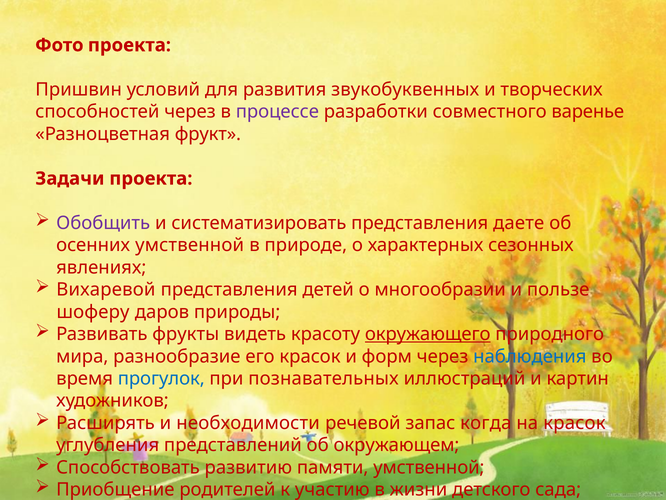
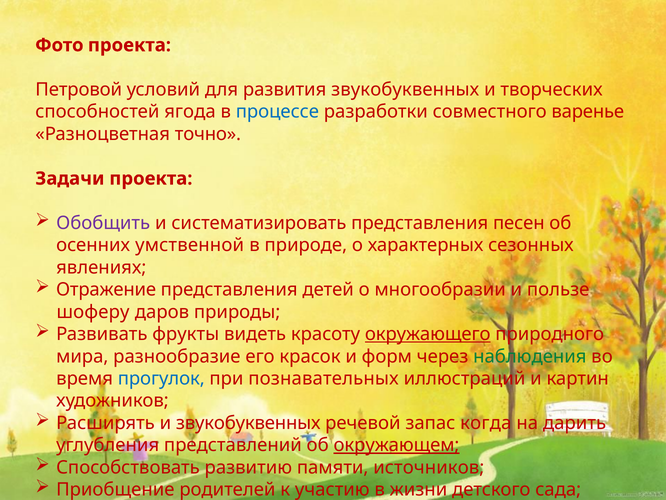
Пришвин: Пришвин -> Петровой (79, 90)
способностей через: через -> ягода (190, 112)
процессе colour: purple -> blue (277, 112)
фрукт: фрукт -> точно (208, 134)
даете: даете -> песен (519, 223)
Вихаревой: Вихаревой -> Отражение (106, 289)
наблюдения colour: blue -> green (530, 356)
и необходимости: необходимости -> звукобуквенных (248, 423)
на красок: красок -> дарить (575, 423)
окружающем underline: none -> present (396, 445)
памяти умственной: умственной -> источников (429, 467)
